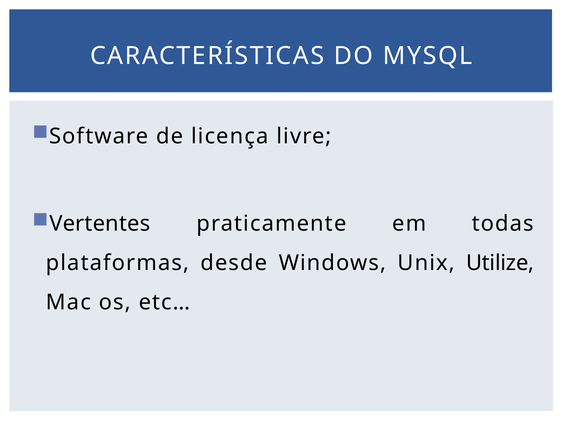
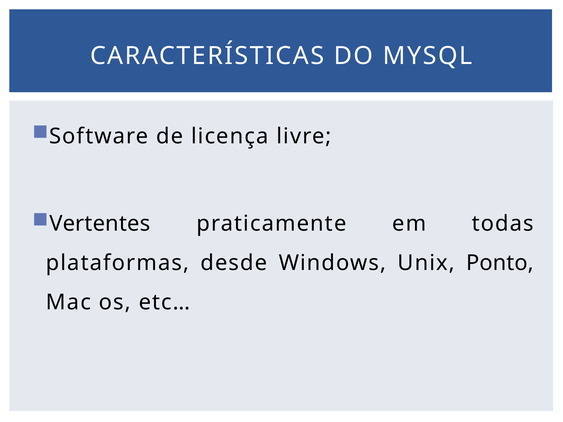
Utilize: Utilize -> Ponto (500, 263)
